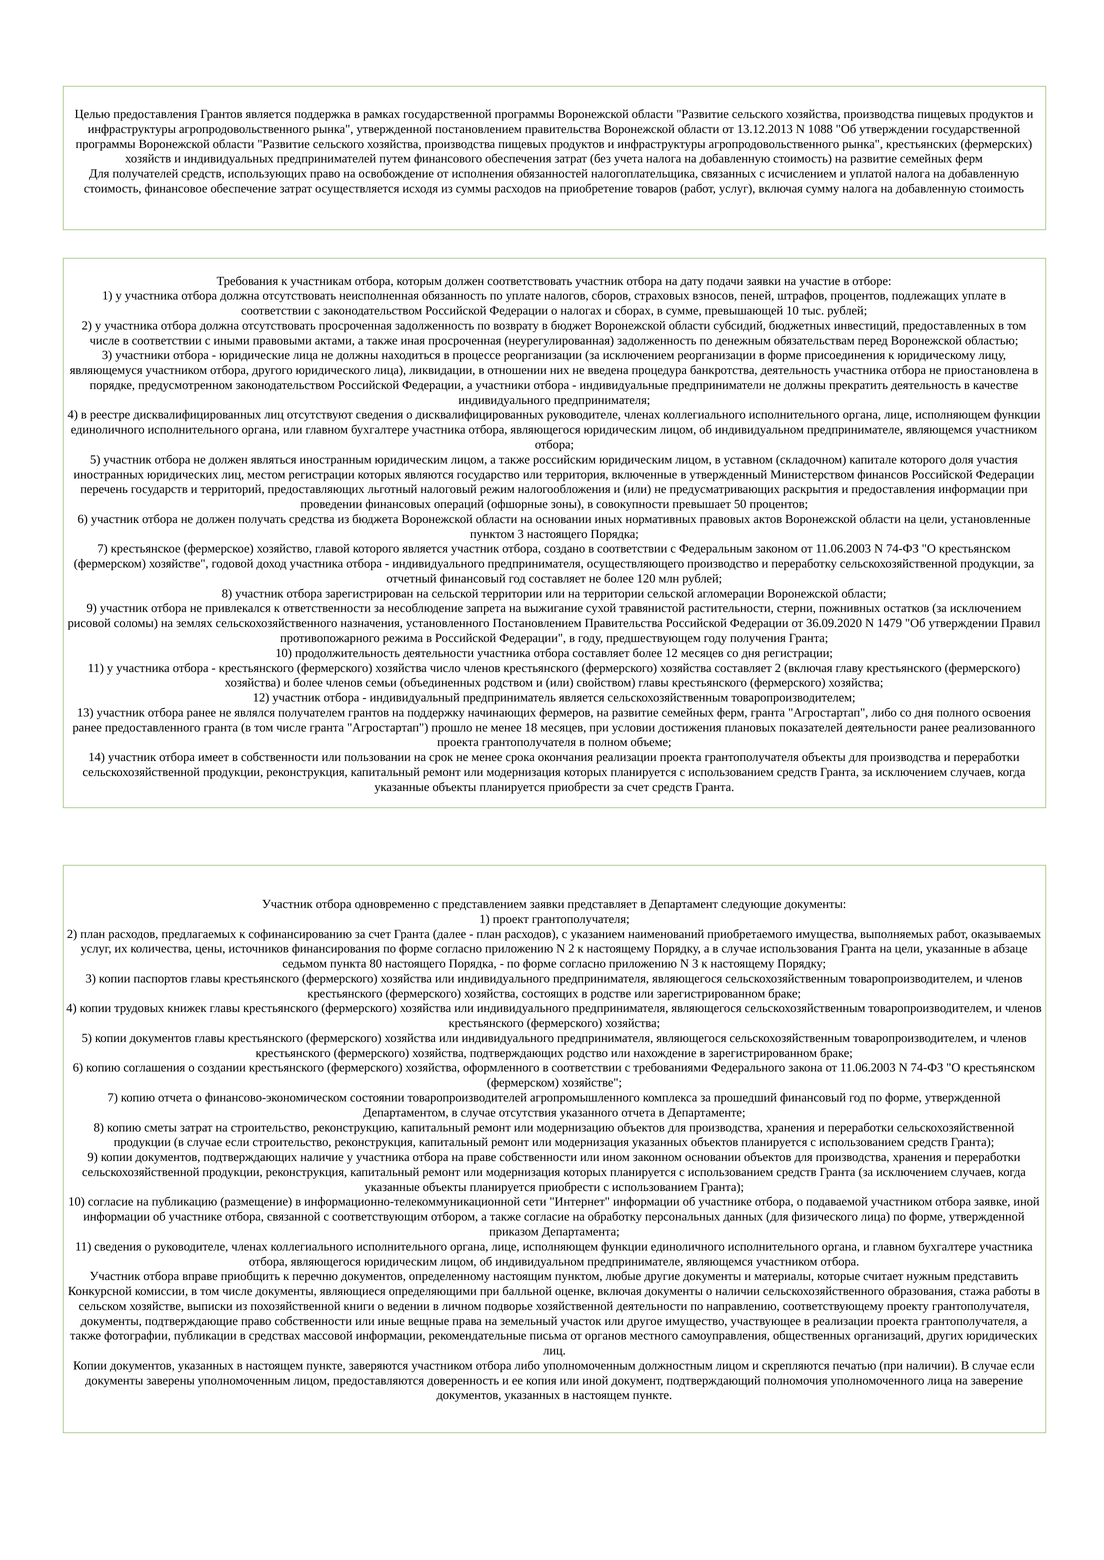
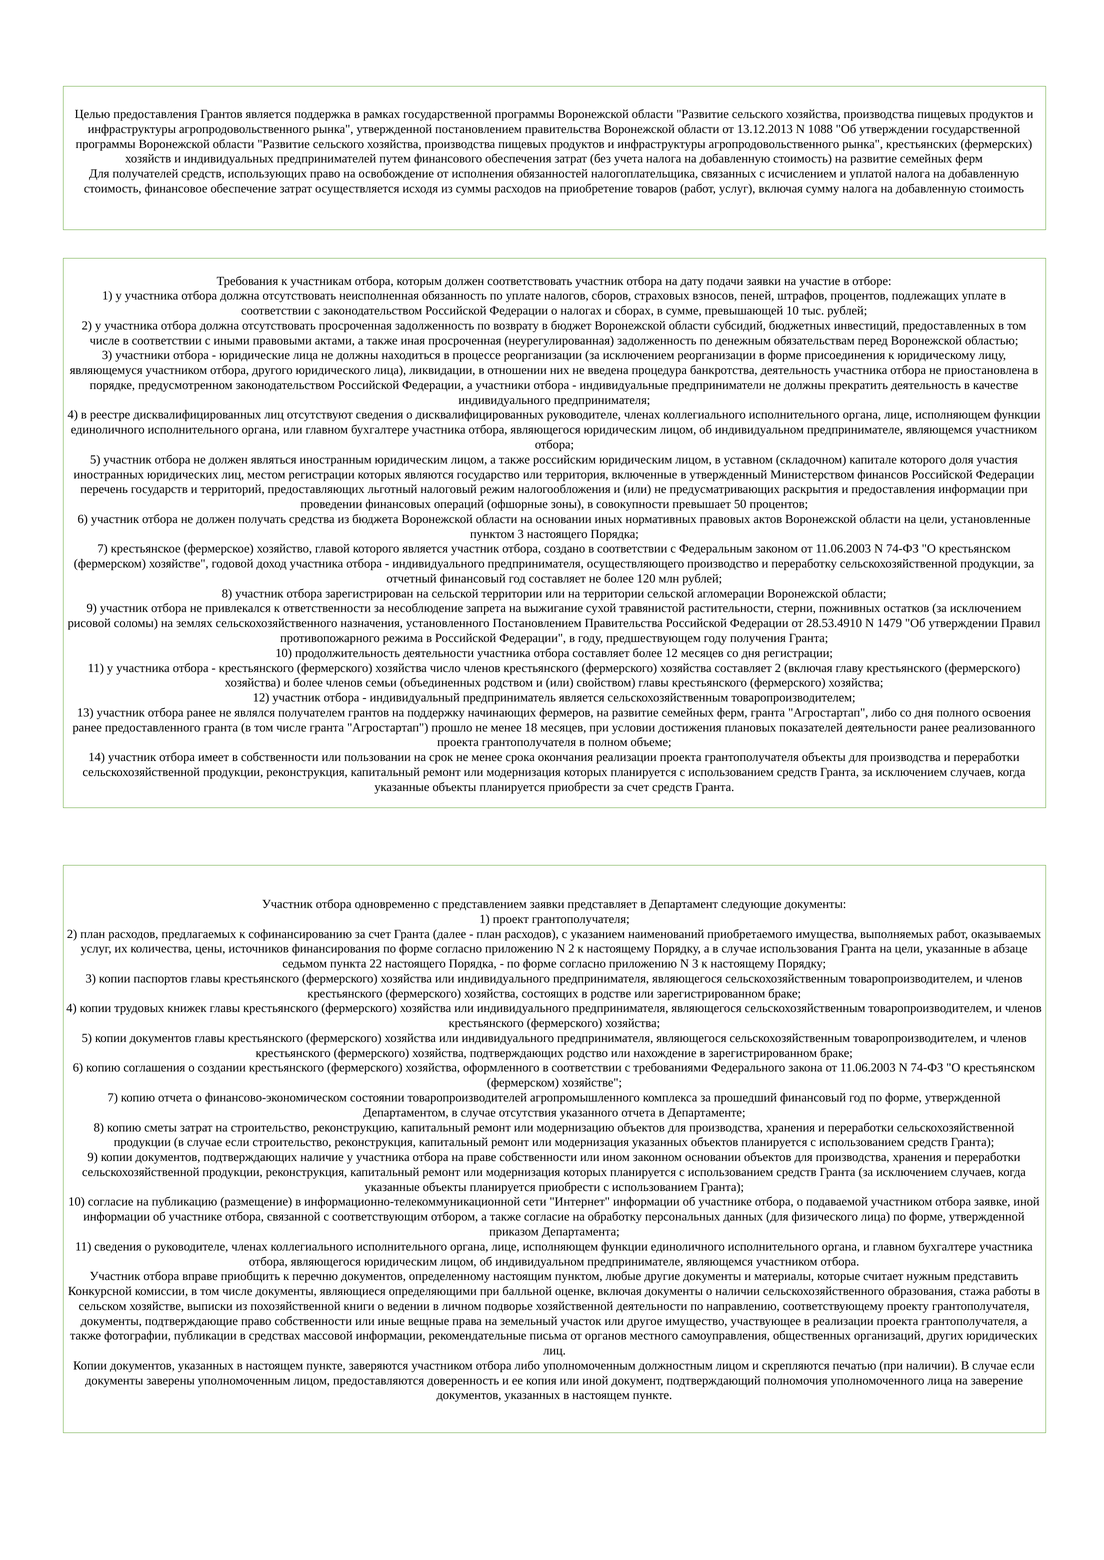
36.09.2020: 36.09.2020 -> 28.53.4910 (834, 623)
80: 80 -> 22 (376, 964)
